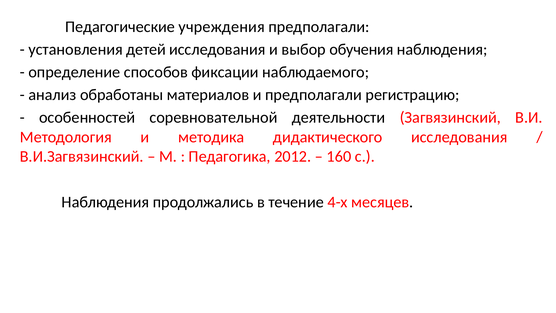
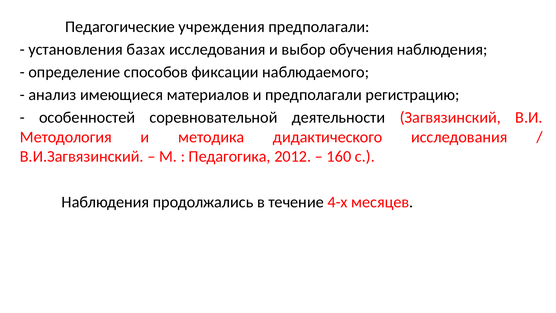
детей: детей -> базах (146, 49)
обработаны: обработаны -> имеющиеся (122, 95)
